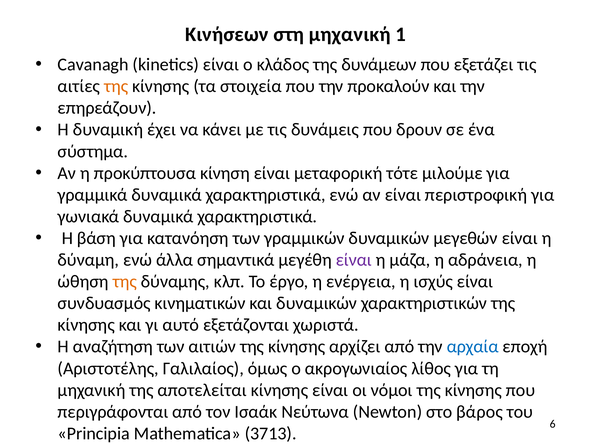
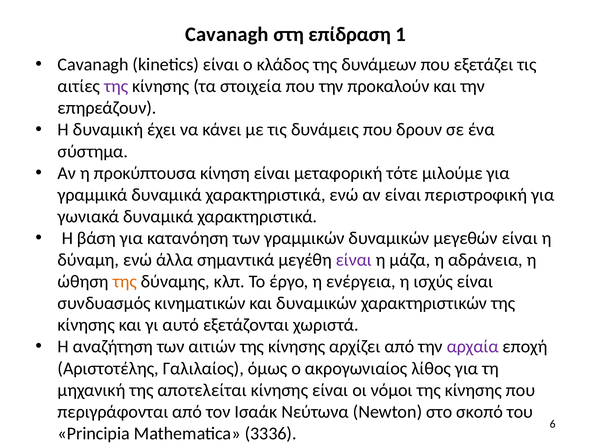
Κινήσεων: Κινήσεων -> Cavanagh (227, 34)
στη μηχανική: μηχανική -> επίδραση (350, 34)
της colour: orange -> purple (116, 86)
αρχαία colour: blue -> purple (473, 346)
βάρος: βάρος -> σκοπό (480, 411)
3713: 3713 -> 3336 (271, 433)
